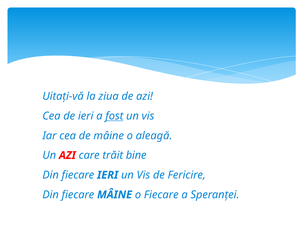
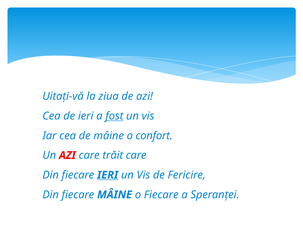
aleagă: aleagă -> confort (154, 136)
trăit bine: bine -> care (136, 156)
IERI underline: none -> present (108, 175)
